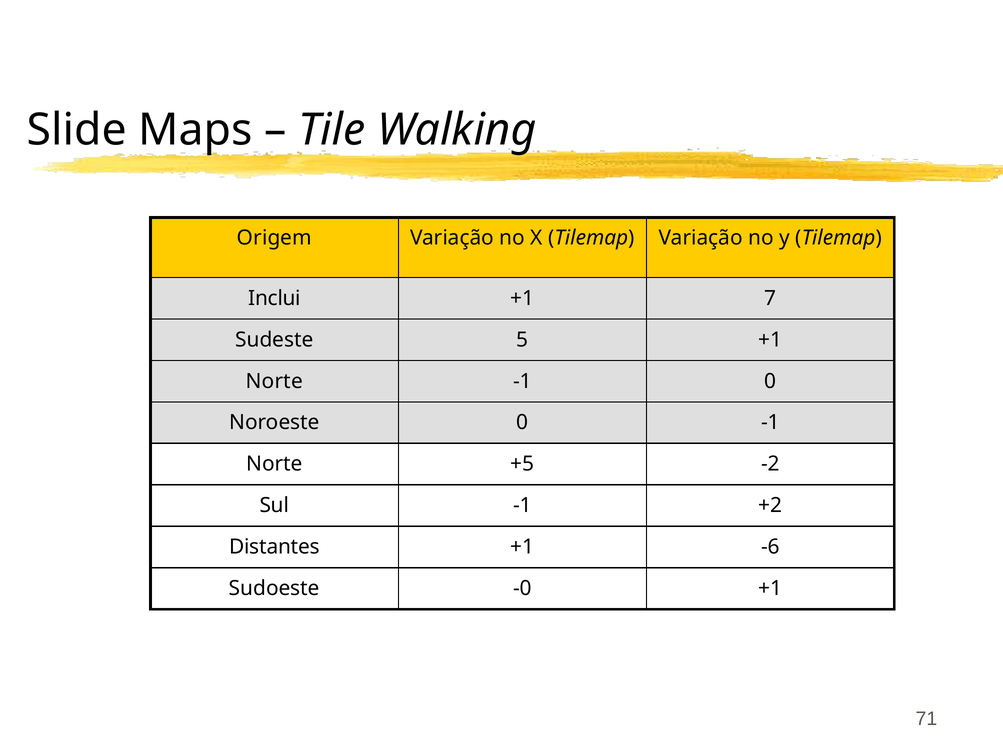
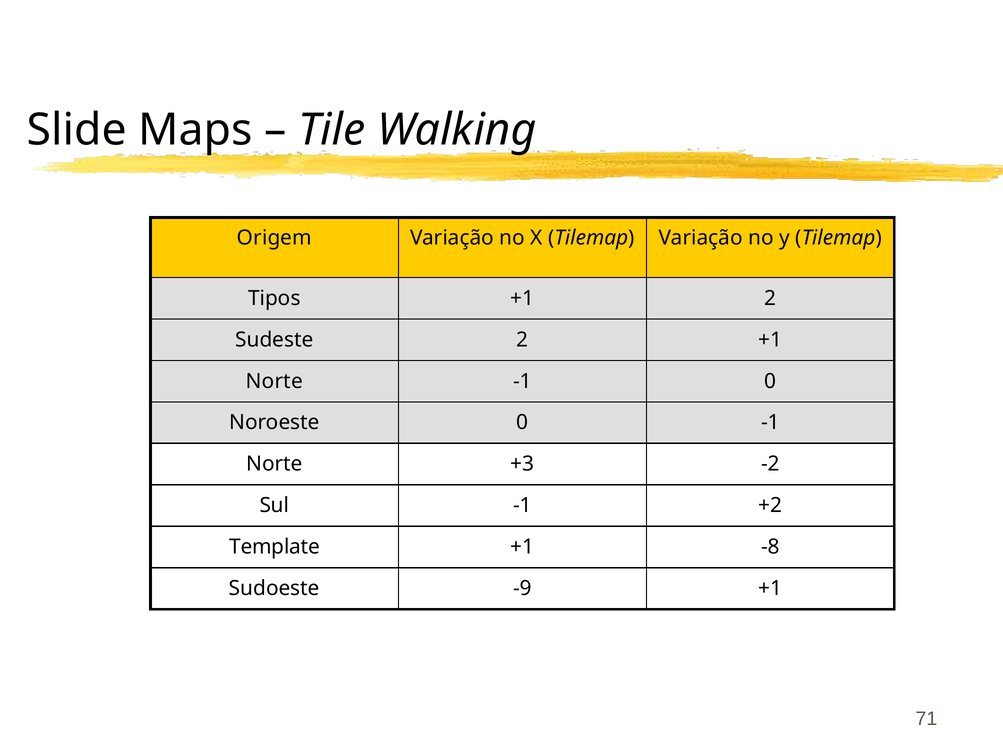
Inclui: Inclui -> Tipos (274, 298)
+1 7: 7 -> 2 (770, 298)
Sudeste 5: 5 -> 2 (522, 339)
+5: +5 -> +3 (522, 463)
Distantes: Distantes -> Template (275, 546)
-6: -6 -> -8 (770, 546)
-0: -0 -> -9 (522, 588)
